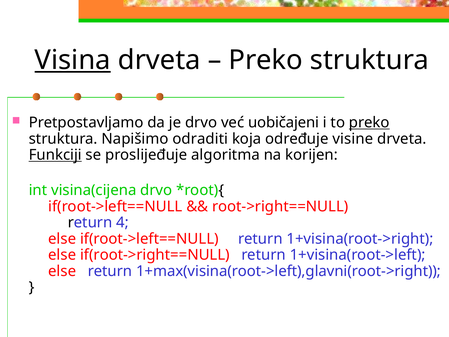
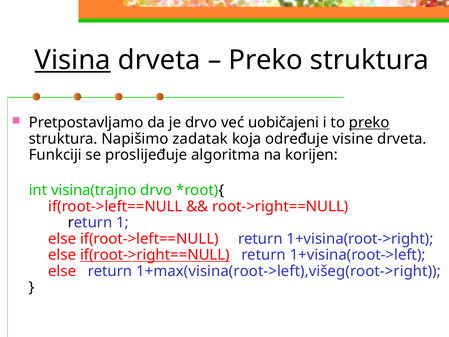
odraditi: odraditi -> zadatak (200, 139)
Funkciji underline: present -> none (55, 155)
visina(cijena: visina(cijena -> visina(trajno (94, 190)
4: 4 -> 1 (122, 222)
if(root->right==NULL underline: none -> present (155, 255)
1+max(visina(root->left),glavni(root->right: 1+max(visina(root->left),glavni(root->right -> 1+max(visina(root->left),višeg(root->right (288, 271)
